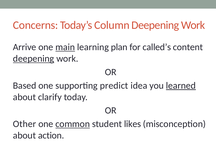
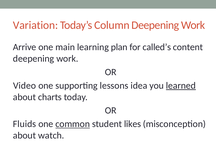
Concerns: Concerns -> Variation (36, 25)
main underline: present -> none (65, 47)
deepening underline: present -> none (34, 59)
Based: Based -> Video (25, 86)
predict: predict -> lessons (114, 86)
clarify: clarify -> charts (50, 97)
Other: Other -> Fluids (25, 124)
action: action -> watch (51, 135)
